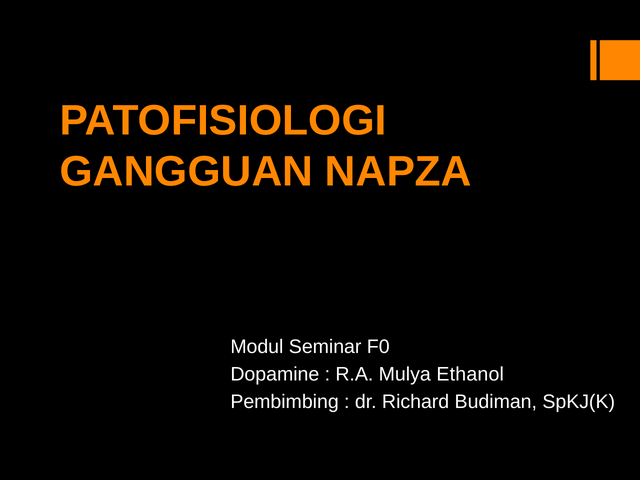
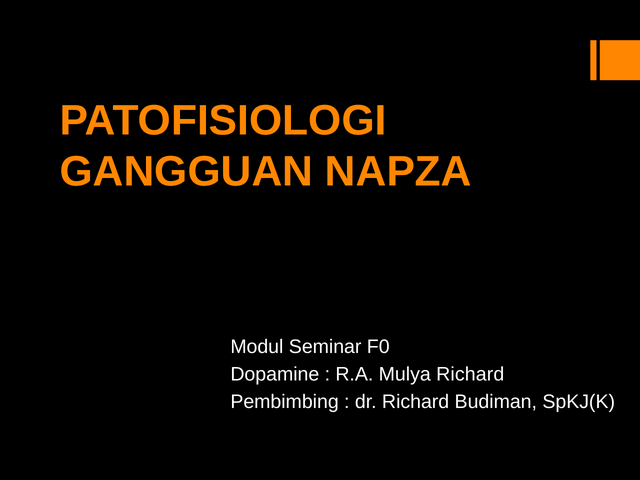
Mulya Ethanol: Ethanol -> Richard (470, 374)
